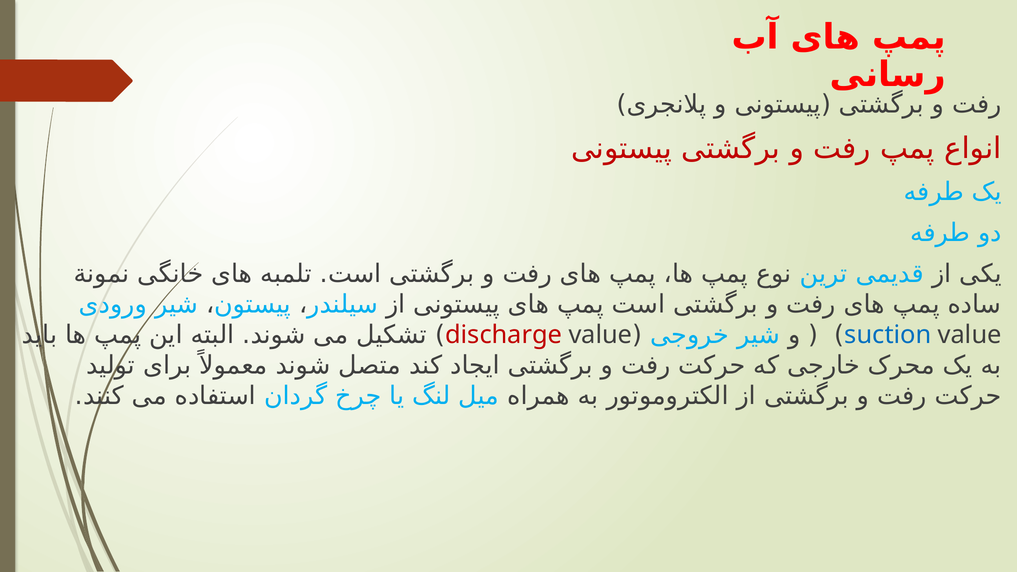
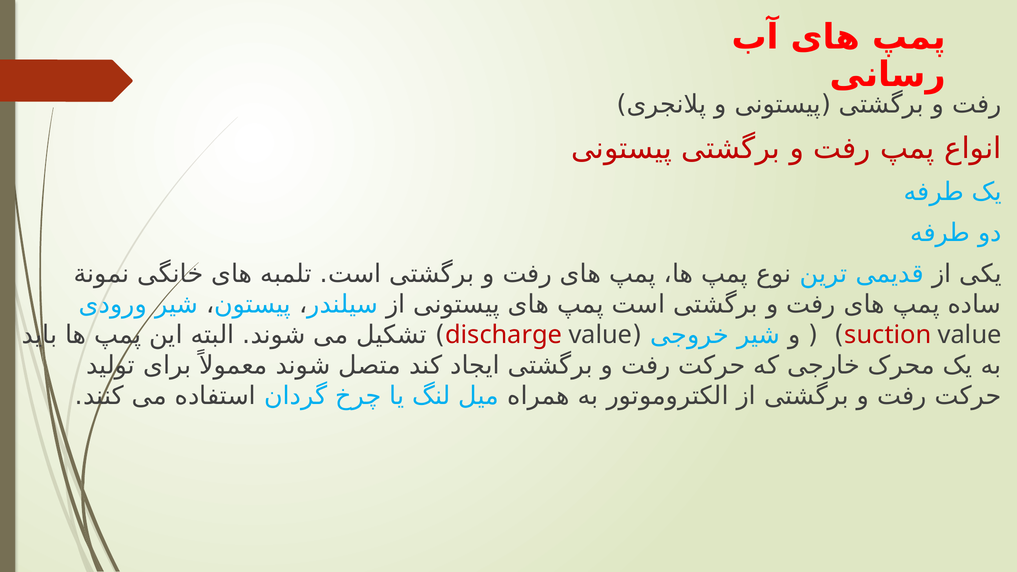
suction colour: blue -> red (888, 335)
